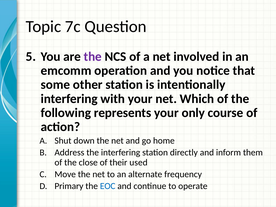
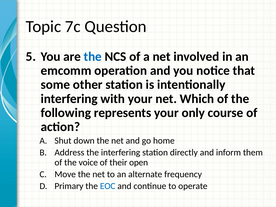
the colour: purple -> blue (93, 57)
close: close -> voice (88, 162)
used: used -> open (139, 162)
